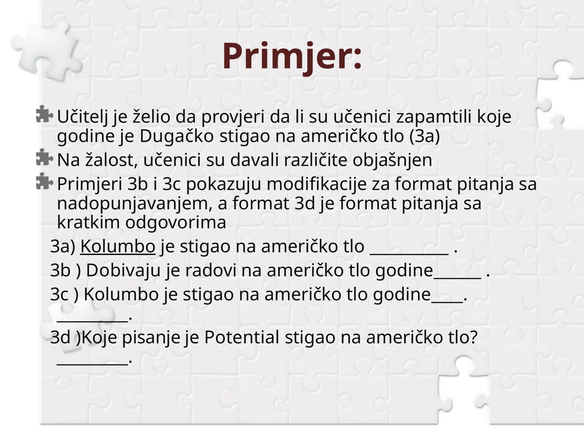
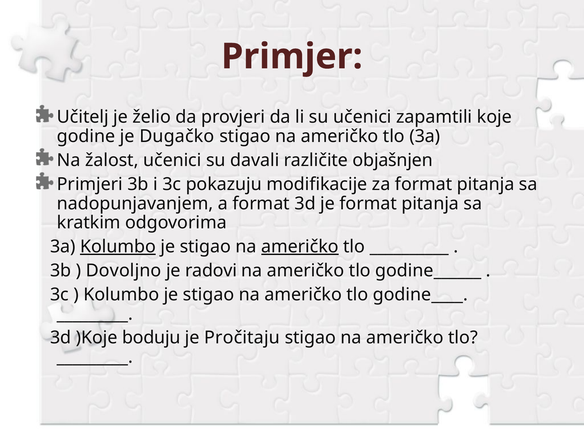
američko underline: none -> present (300, 247)
Dobivaju: Dobivaju -> Dovoljno (124, 271)
pisanje: pisanje -> boduju (151, 338)
Potential: Potential -> Pročitaju (242, 338)
